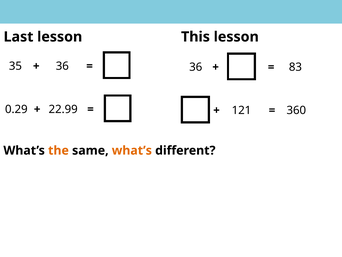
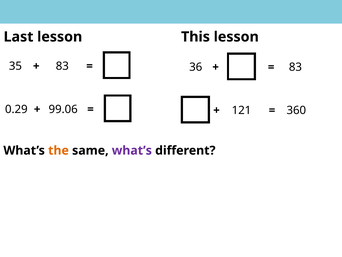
35 36: 36 -> 83 (62, 66)
22.99: 22.99 -> 99.06 (63, 109)
what’s colour: orange -> purple (132, 150)
